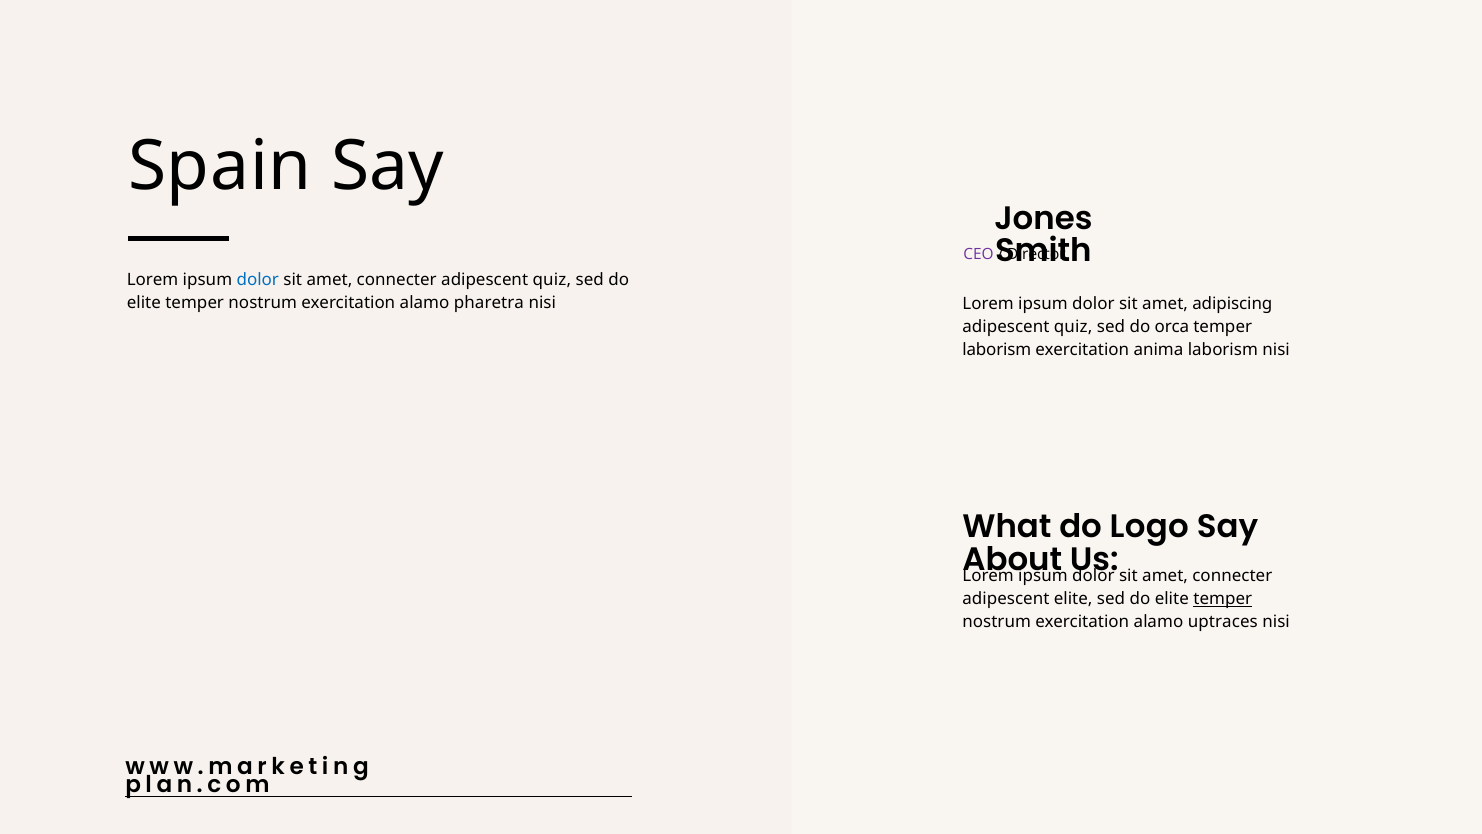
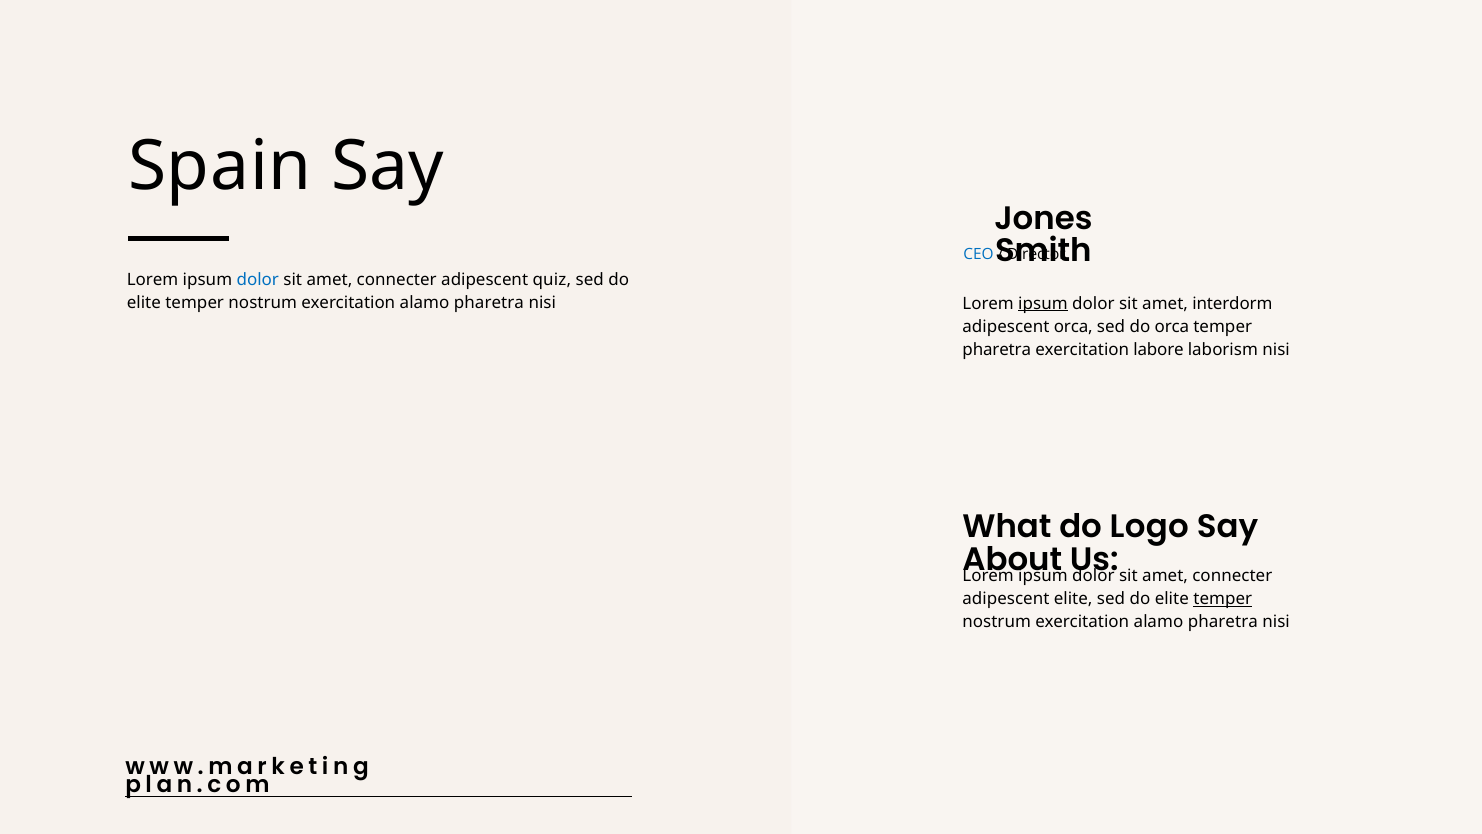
CEO colour: purple -> blue (979, 254)
ipsum underline: none -> present (1043, 303)
adipiscing: adipiscing -> interdorm (1232, 303)
quiz: quiz -> orca (1073, 326)
laborism: laborism -> pharetra (997, 350)
anima: anima -> labore (1159, 350)
uptraces: uptraces -> pharetra (1223, 622)
